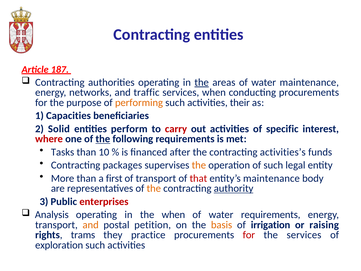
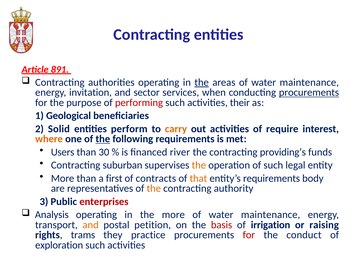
187: 187 -> 891 (60, 69)
networks: networks -> invitation (90, 92)
traffic: traffic -> sector (147, 92)
procurements underline: none -> present (309, 92)
performing colour: orange -> red (139, 102)
Capacities: Capacities -> Geological (69, 116)
carry colour: red -> orange (176, 129)
specific: specific -> require (282, 129)
where colour: red -> orange (49, 139)
Tasks: Tasks -> Users (63, 152)
10: 10 -> 30 (104, 152)
after: after -> river (180, 152)
activities’s: activities’s -> providing’s (283, 152)
packages: packages -> suburban (123, 165)
of transport: transport -> contracts (156, 178)
that colour: red -> orange (198, 178)
entity’s maintenance: maintenance -> requirements (272, 178)
authority underline: present -> none (234, 188)
the when: when -> more (173, 215)
requirements: requirements -> maintenance (271, 215)
basis colour: orange -> red (222, 225)
the services: services -> conduct (304, 235)
